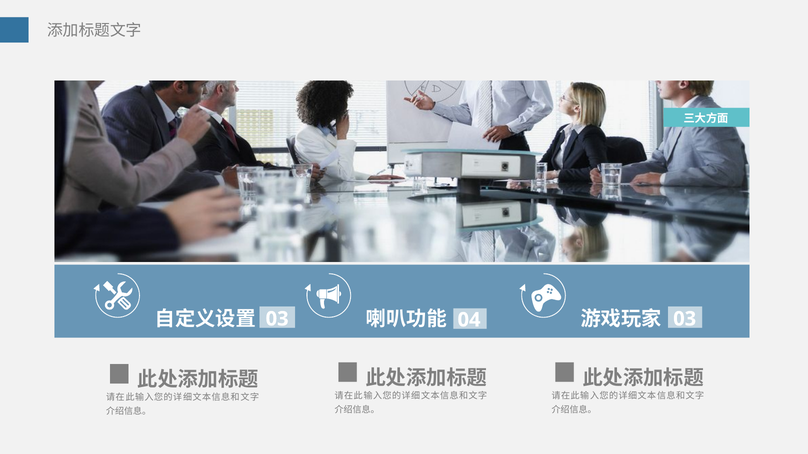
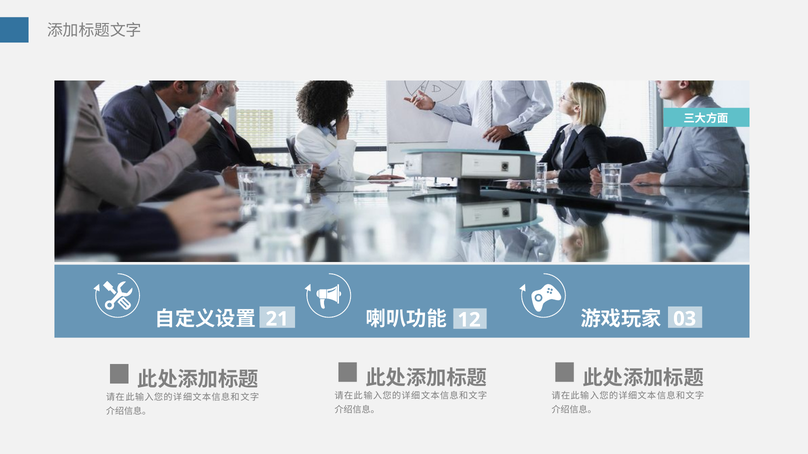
03: 03 -> 21 (277, 319)
04: 04 -> 12 (469, 320)
